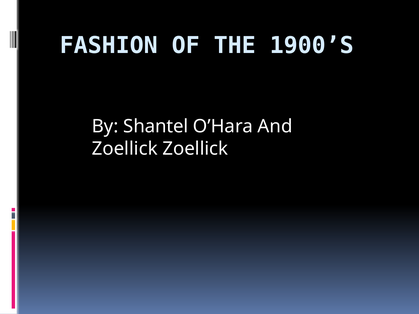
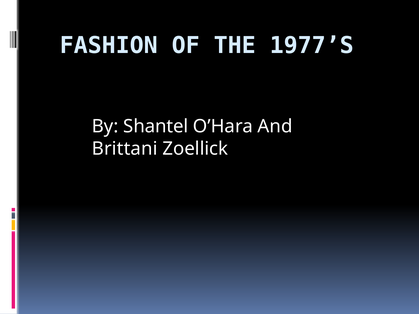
1900’S: 1900’S -> 1977’S (312, 46)
Zoellick: Zoellick -> Brittani (125, 149)
